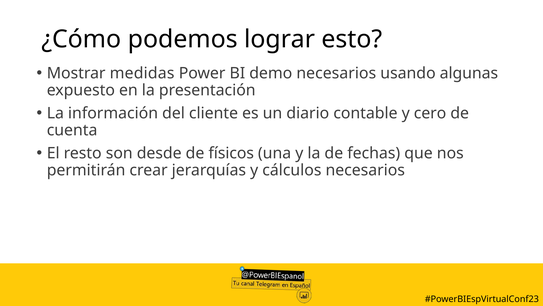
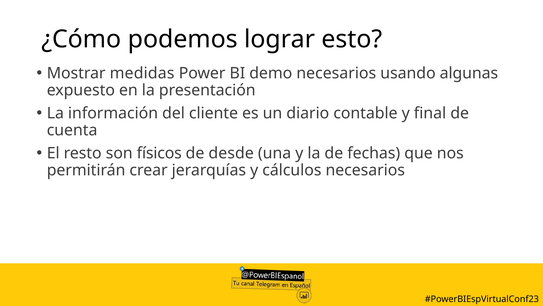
cero: cero -> final (430, 113)
desde: desde -> físicos (159, 153)
físicos: físicos -> desde (231, 153)
